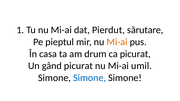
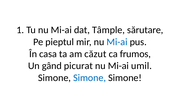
Pierdut: Pierdut -> Tâmple (108, 30)
Mi-ai colour: orange -> blue (117, 42)
drum: drum -> căzut (95, 54)
ca picurat: picurat -> frumos (135, 54)
